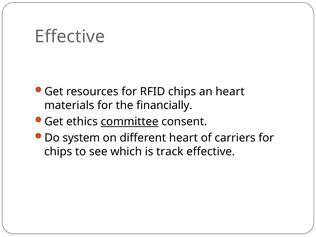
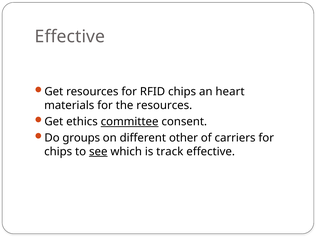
the financially: financially -> resources (164, 105)
system: system -> groups (81, 138)
different heart: heart -> other (183, 138)
see underline: none -> present (98, 152)
